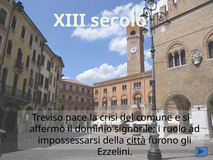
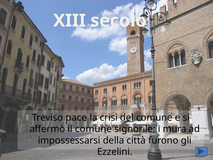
il dominio: dominio -> comune (93, 129)
ruolo: ruolo -> mura (175, 129)
città underline: present -> none (136, 140)
